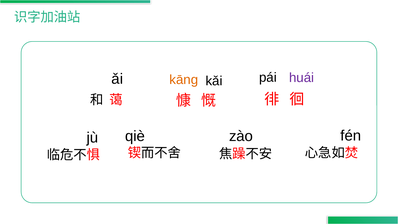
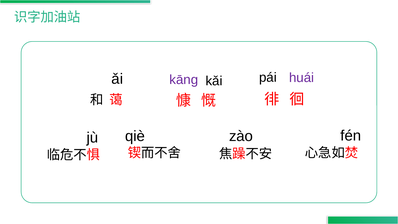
kāng colour: orange -> purple (184, 80)
